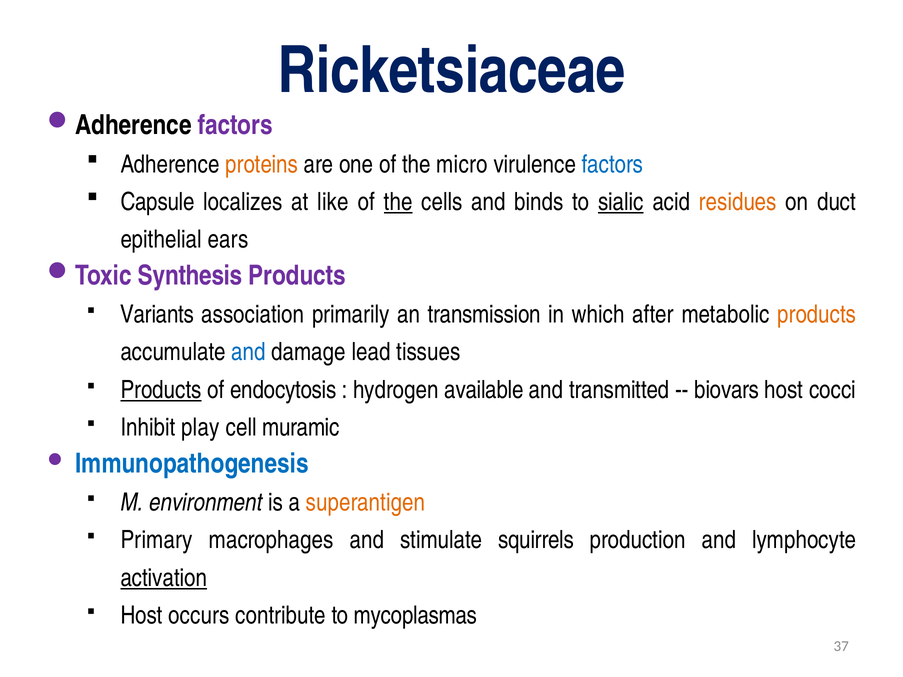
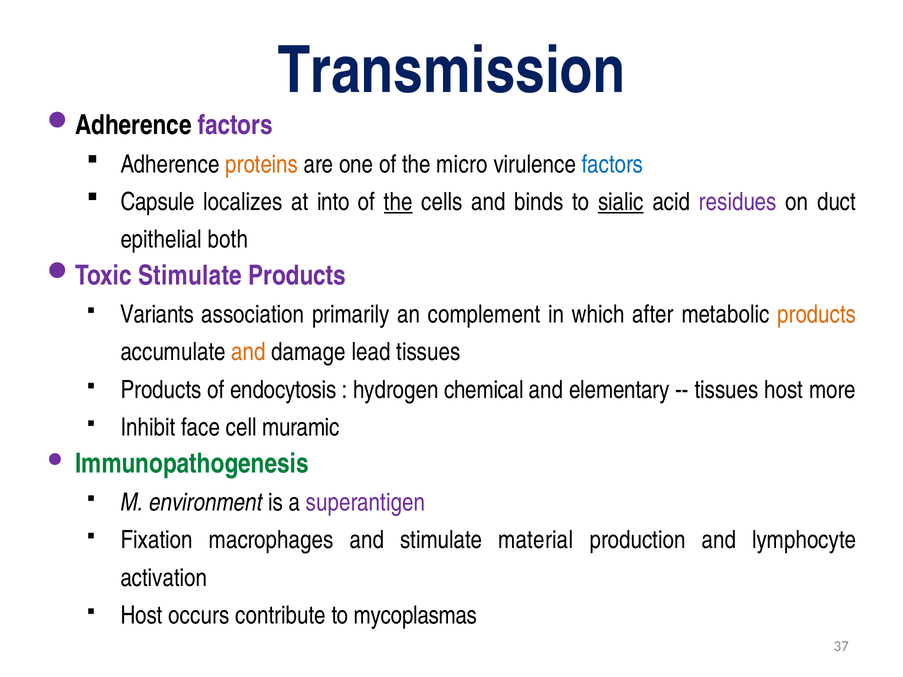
Ricketsiaceae: Ricketsiaceae -> Transmission (451, 71)
like: like -> into (333, 202)
residues colour: orange -> purple (738, 202)
ears: ears -> both (228, 240)
Toxic Synthesis: Synthesis -> Stimulate (190, 276)
transmission: transmission -> complement (484, 315)
and colour: blue -> orange (248, 352)
Products underline: present -> none (161, 390)
available: available -> chemical (484, 390)
transmitted: transmitted -> elementary (619, 390)
biovars: biovars -> tissues (727, 390)
cocci: cocci -> more (833, 390)
play: play -> face (201, 428)
Immunopathogenesis colour: blue -> green (192, 464)
superantigen colour: orange -> purple (365, 503)
Primary: Primary -> Fixation (157, 540)
squirrels: squirrels -> material (536, 540)
activation underline: present -> none (164, 578)
